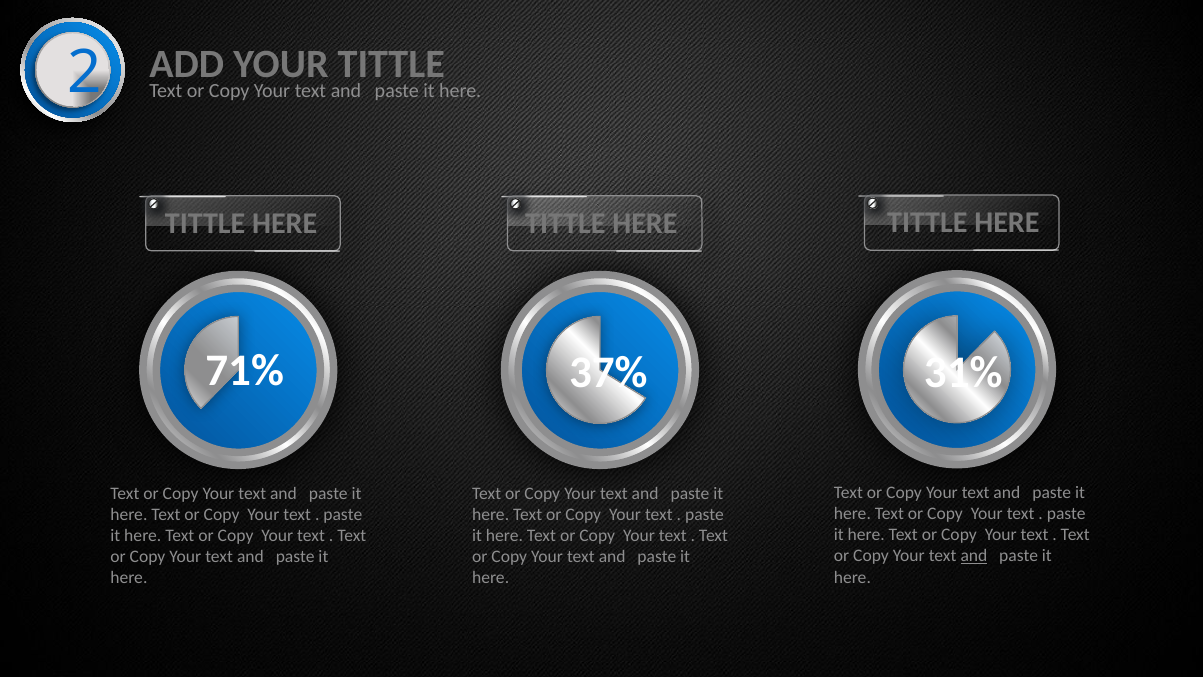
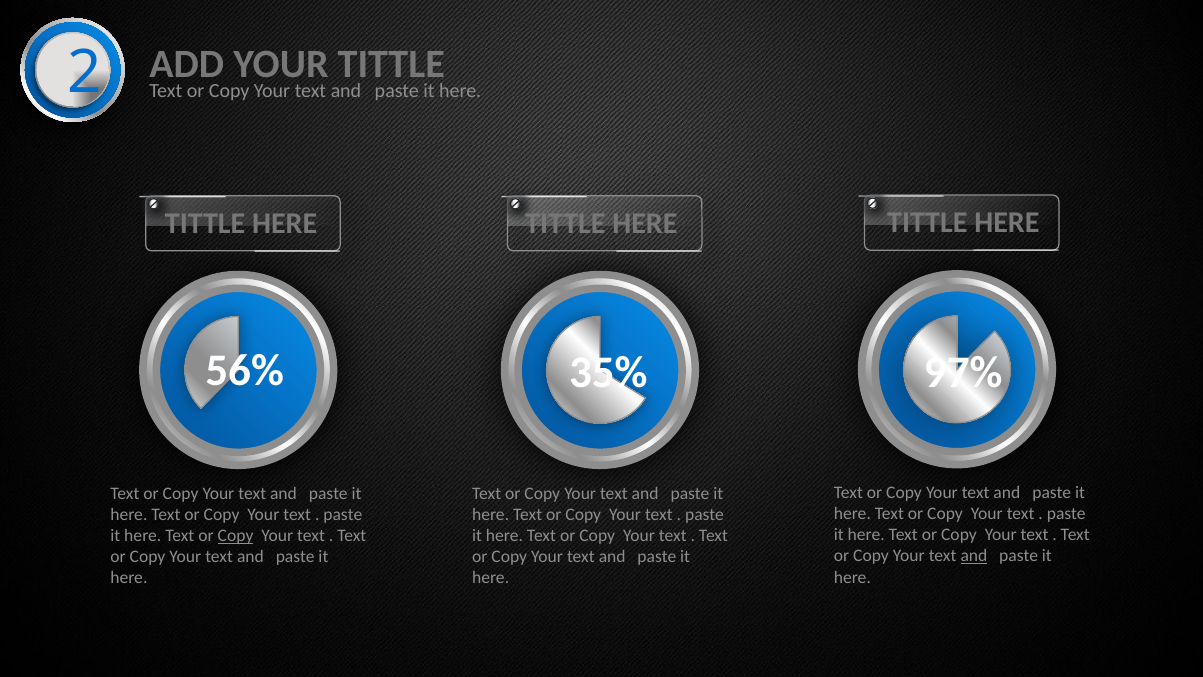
71%: 71% -> 56% (245, 370)
37%: 37% -> 35% (608, 373)
31%: 31% -> 97% (963, 373)
Copy underline: none -> present (236, 535)
